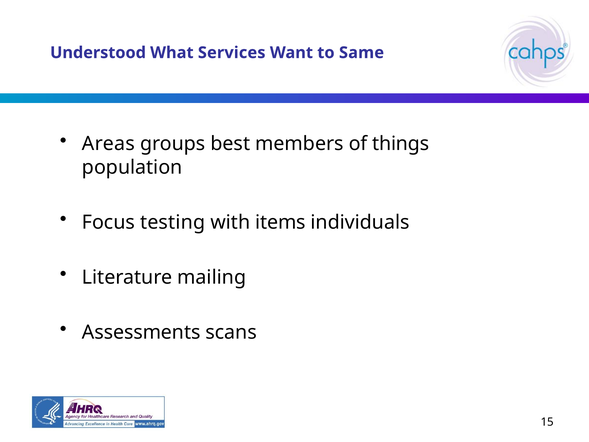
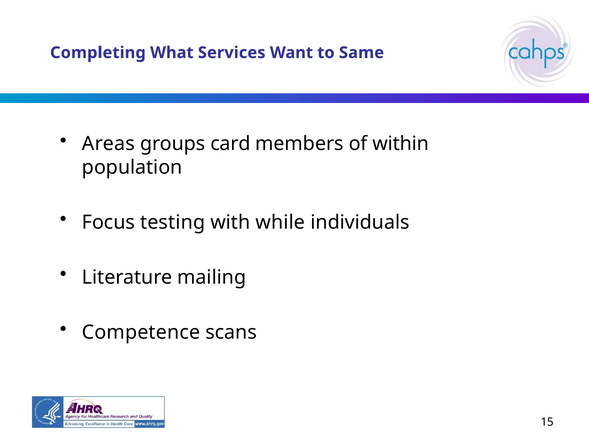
Understood: Understood -> Completing (98, 53)
best: best -> card (230, 144)
things: things -> within (401, 144)
items: items -> while (280, 222)
Assessments: Assessments -> Competence (141, 332)
